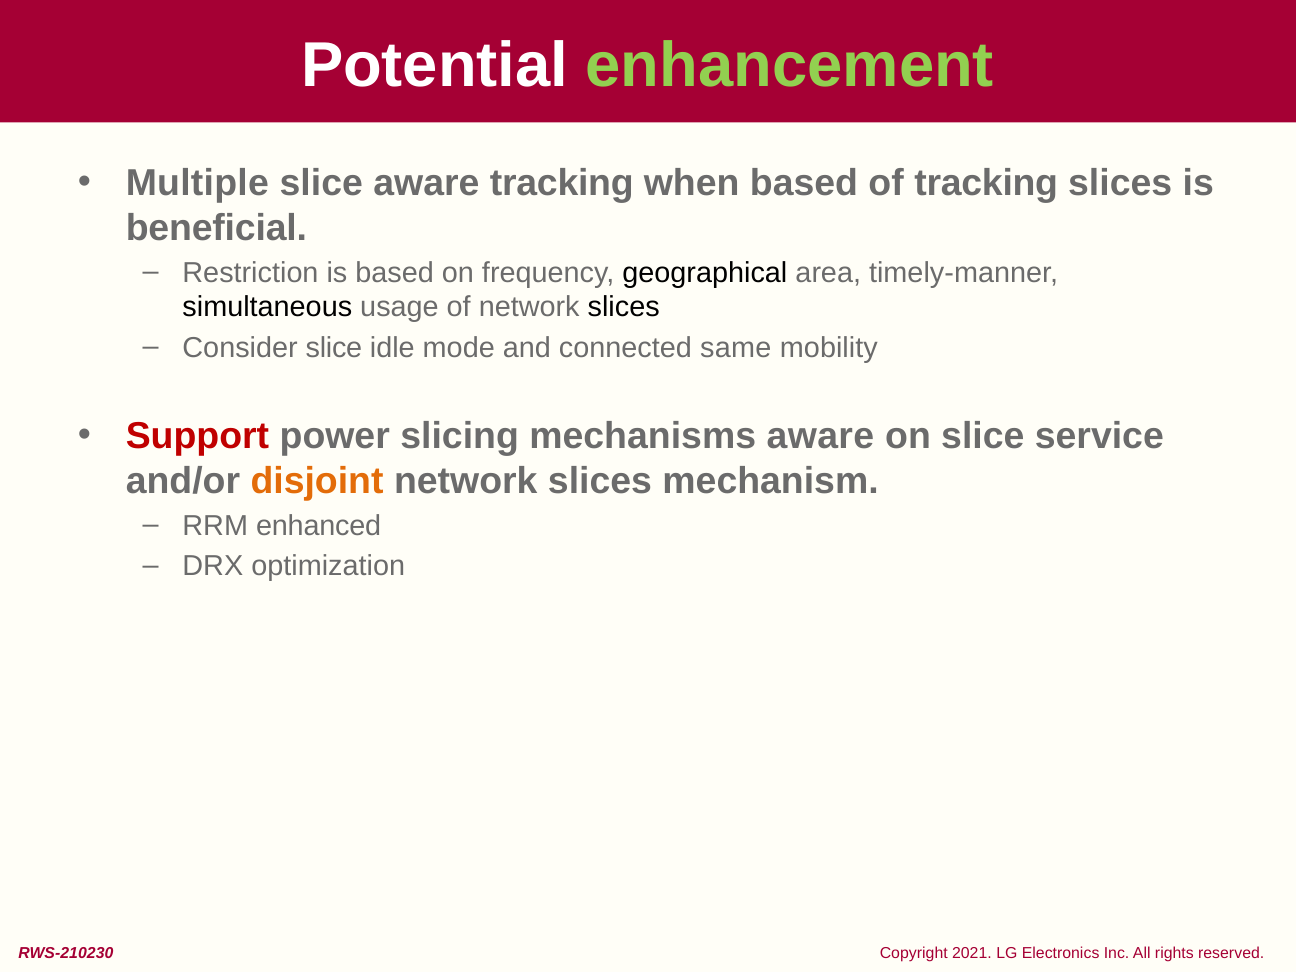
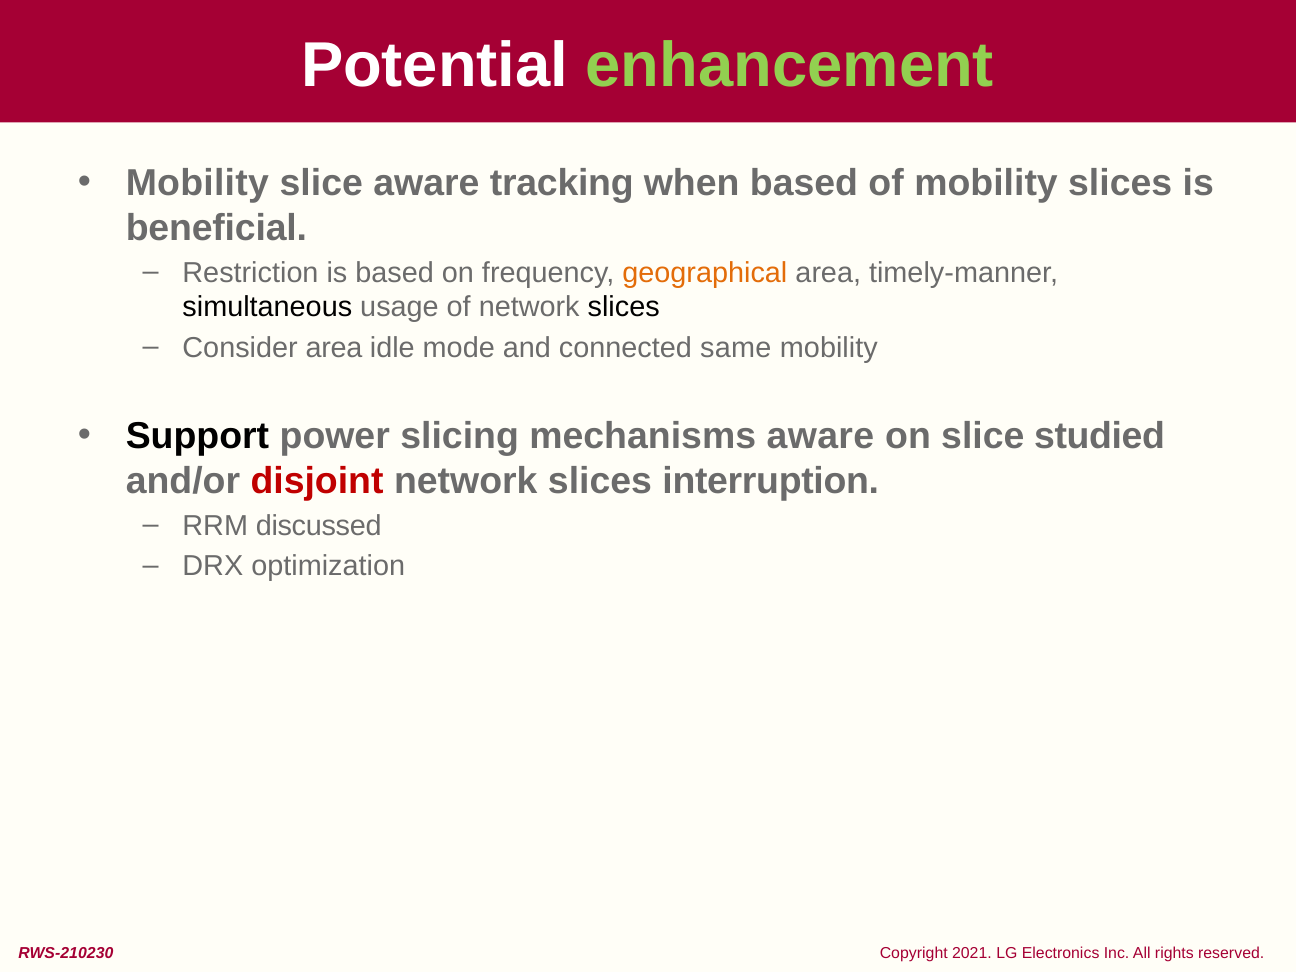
Multiple: Multiple -> Mobility (197, 183)
of tracking: tracking -> mobility (986, 183)
geographical colour: black -> orange (705, 273)
Consider slice: slice -> area (334, 348)
Support colour: red -> black (197, 436)
service: service -> studied (1100, 436)
disjoint colour: orange -> red (317, 481)
mechanism: mechanism -> interruption (771, 481)
enhanced: enhanced -> discussed (319, 526)
